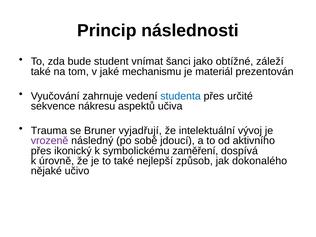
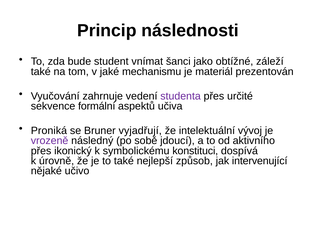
studenta colour: blue -> purple (181, 96)
nákresu: nákresu -> formální (97, 106)
Trauma: Trauma -> Proniká (49, 131)
zaměření: zaměření -> konstituci (195, 151)
dokonalého: dokonalého -> intervenující (260, 161)
